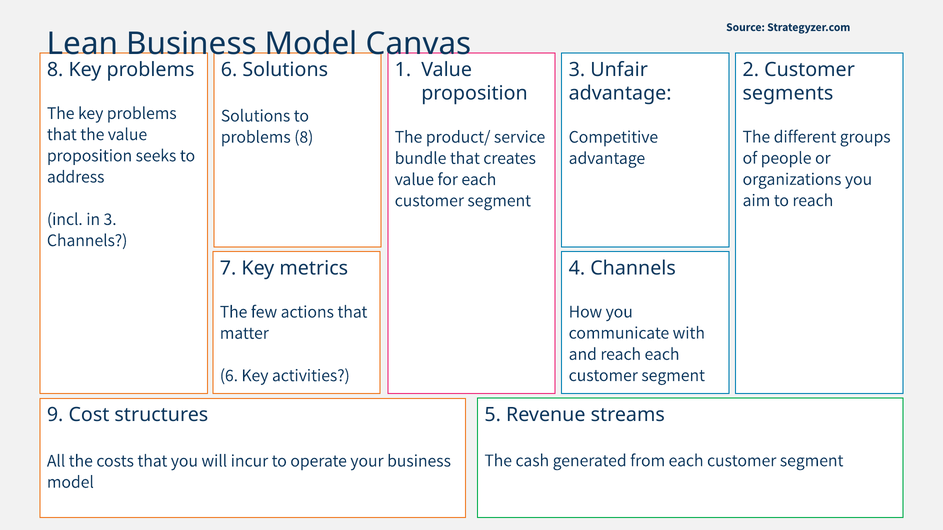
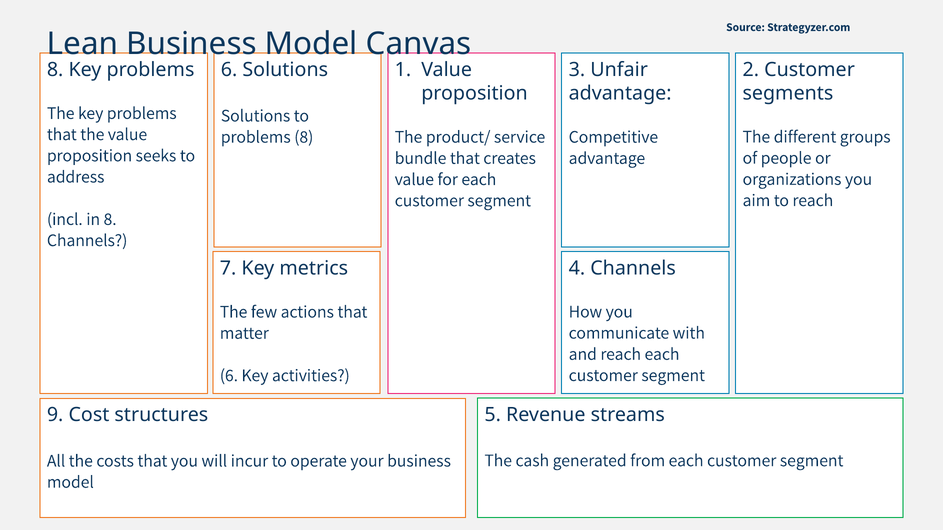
in 3: 3 -> 8 (110, 219)
